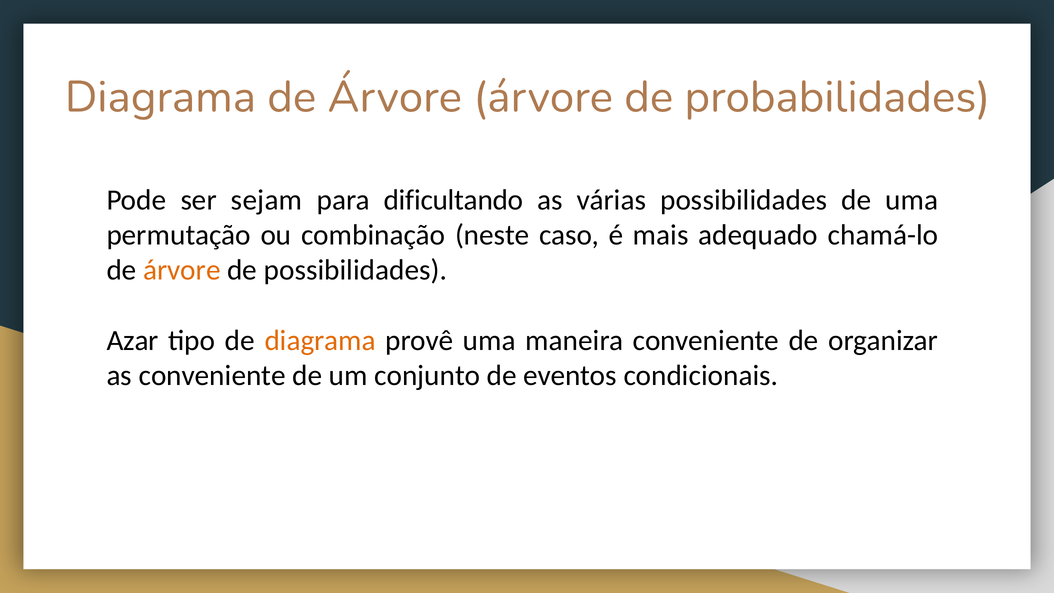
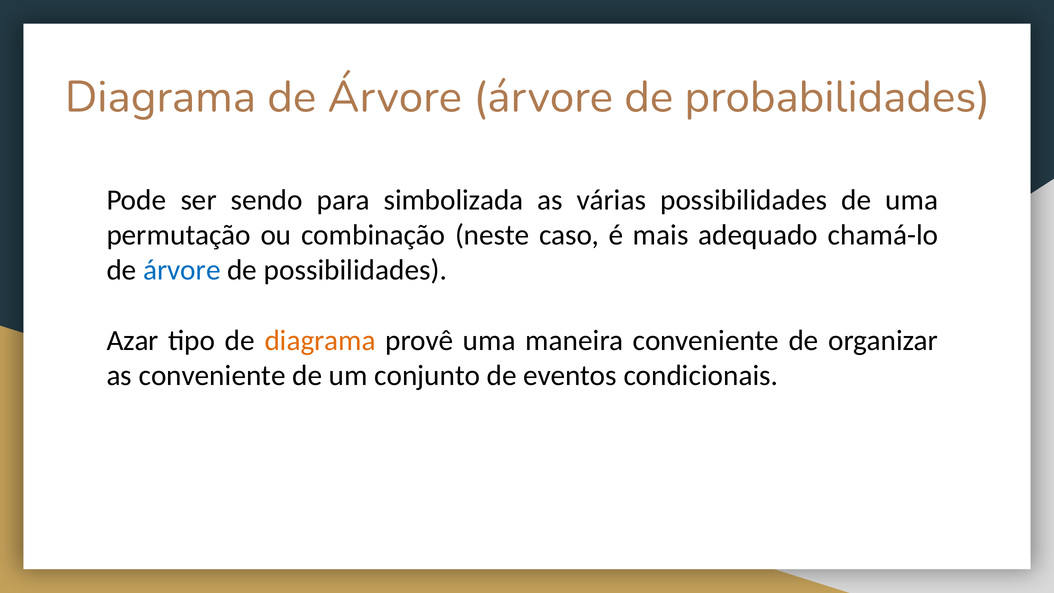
sejam: sejam -> sendo (267, 200)
dificultando: dificultando -> simbolizada (454, 200)
árvore colour: orange -> blue (182, 270)
